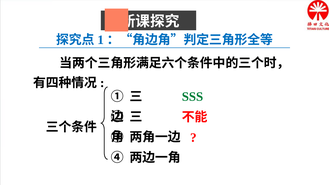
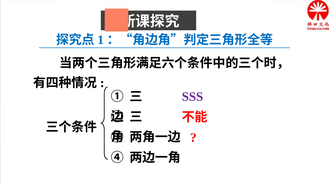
SSS colour: green -> purple (192, 97)
